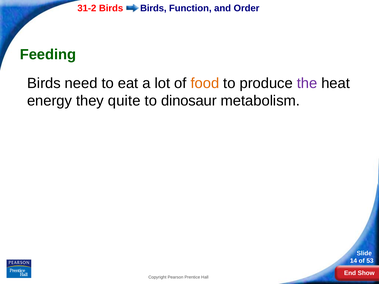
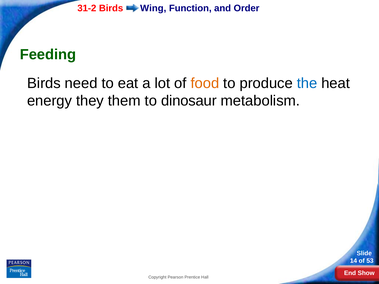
Birds: Birds -> Wing (153, 8)
the colour: purple -> blue (307, 83)
quite: quite -> them (124, 101)
